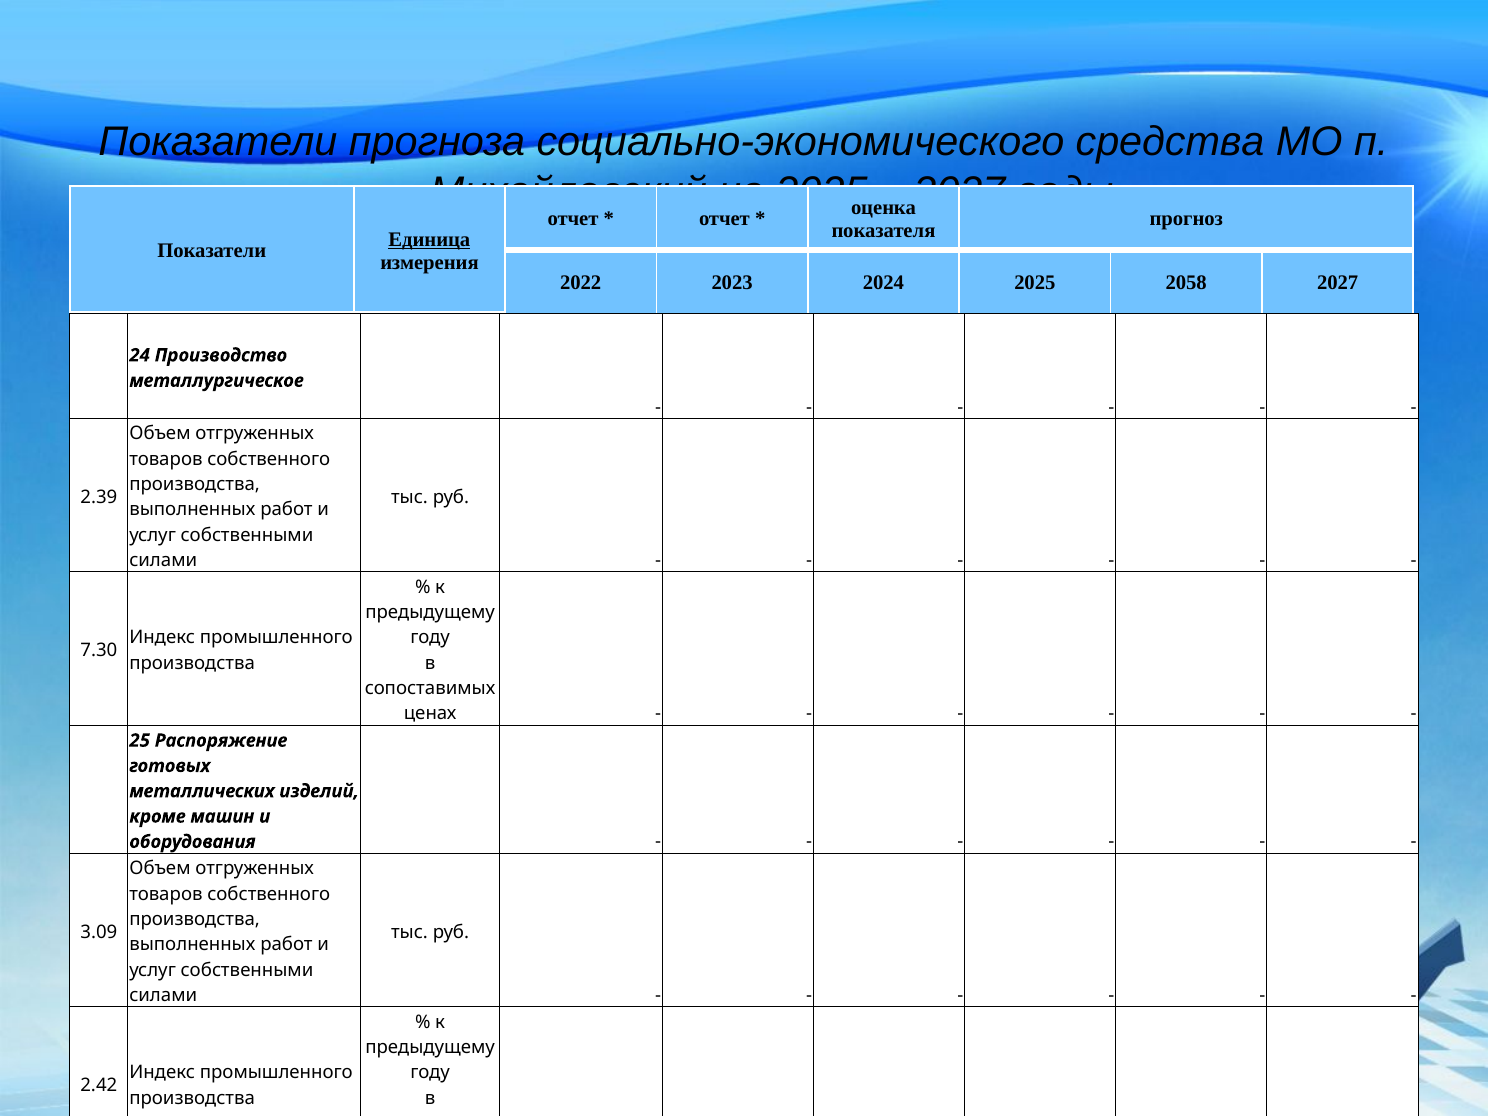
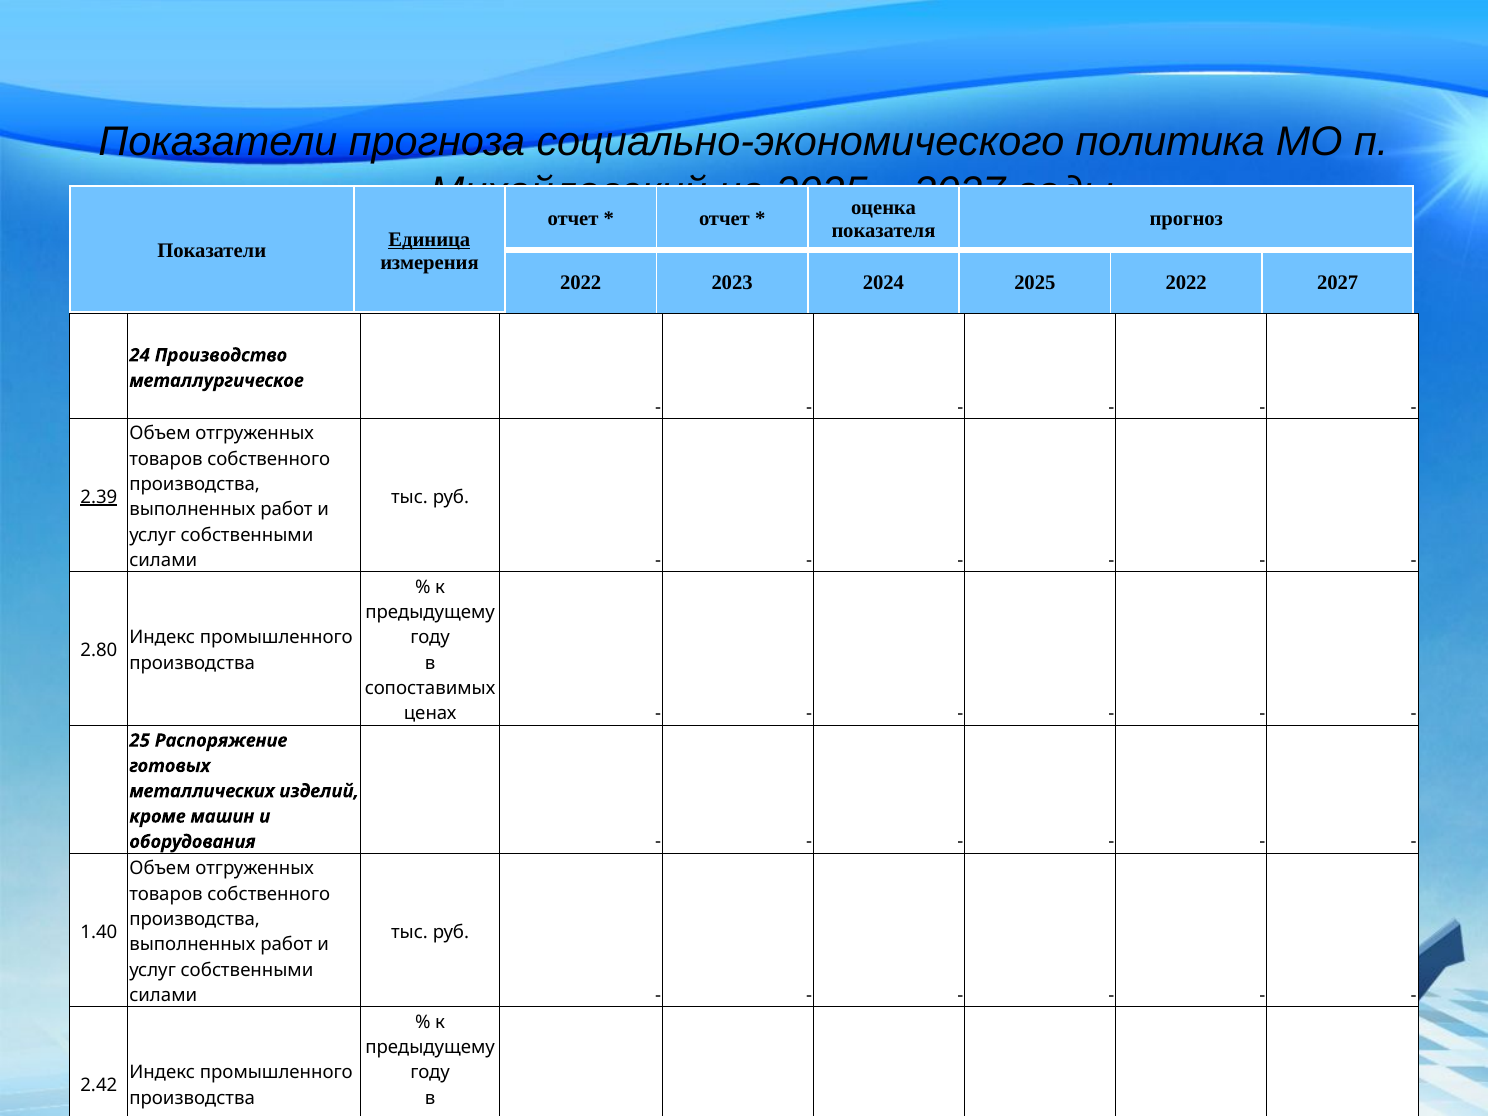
средства: средства -> политика (1170, 142)
2025 2058: 2058 -> 2022 (1186, 283)
2.39 underline: none -> present (99, 497)
7.30: 7.30 -> 2.80 (99, 650)
3.09: 3.09 -> 1.40 (99, 932)
